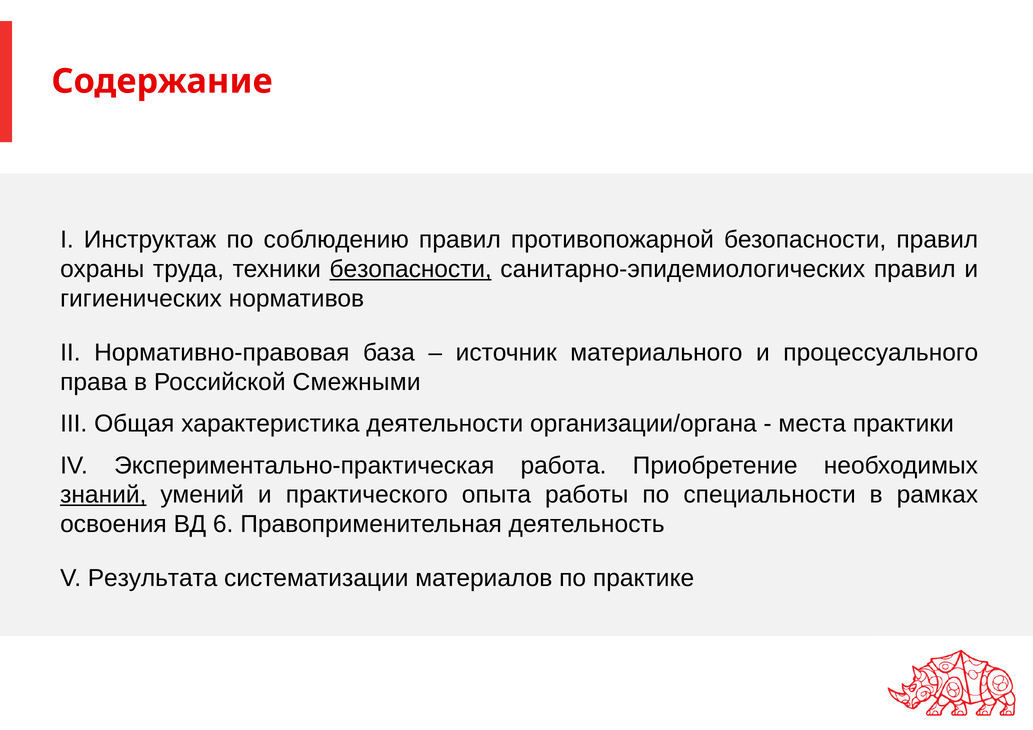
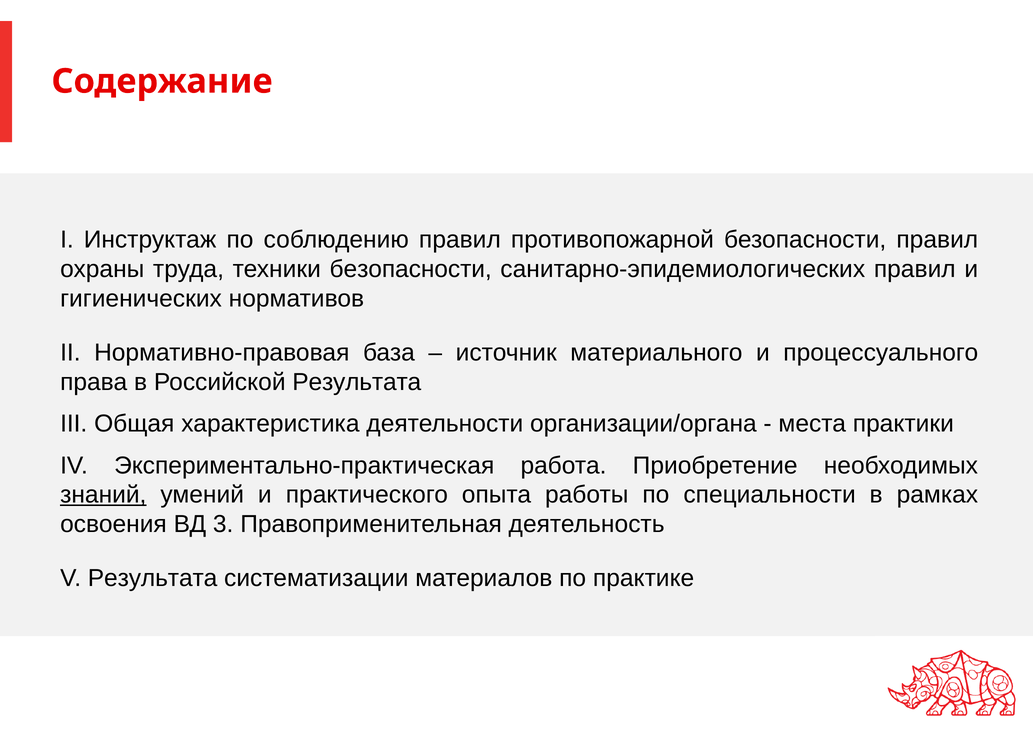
безопасности underline: present -> none (411, 269)
Российской Смежными: Смежными -> Результата (357, 382)
6: 6 -> 3 (223, 525)
